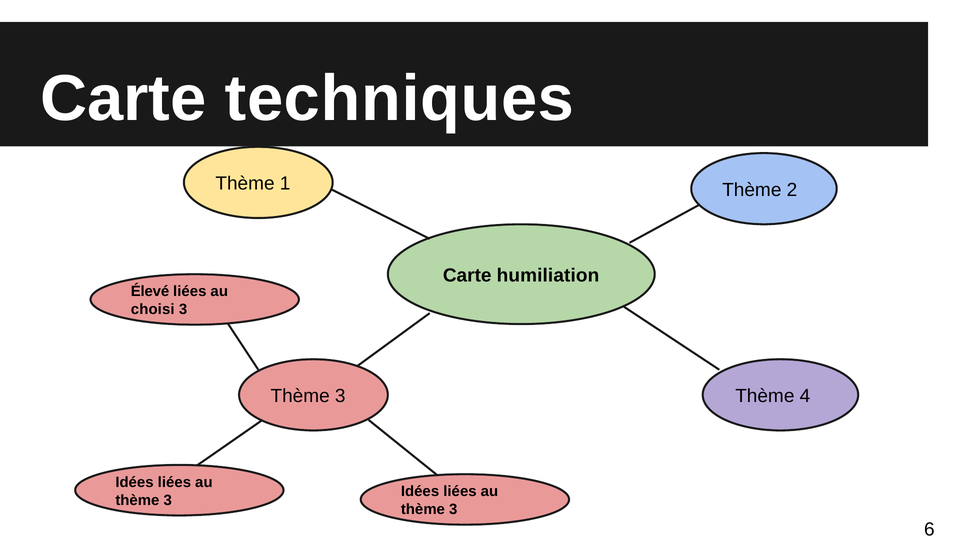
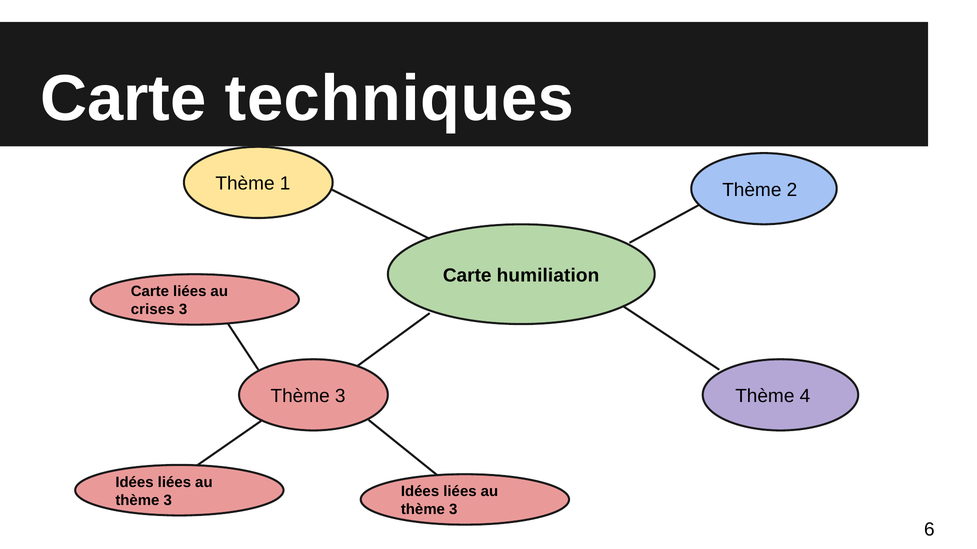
Élevé: Élevé -> Carte (150, 292)
choisi: choisi -> crises (153, 310)
